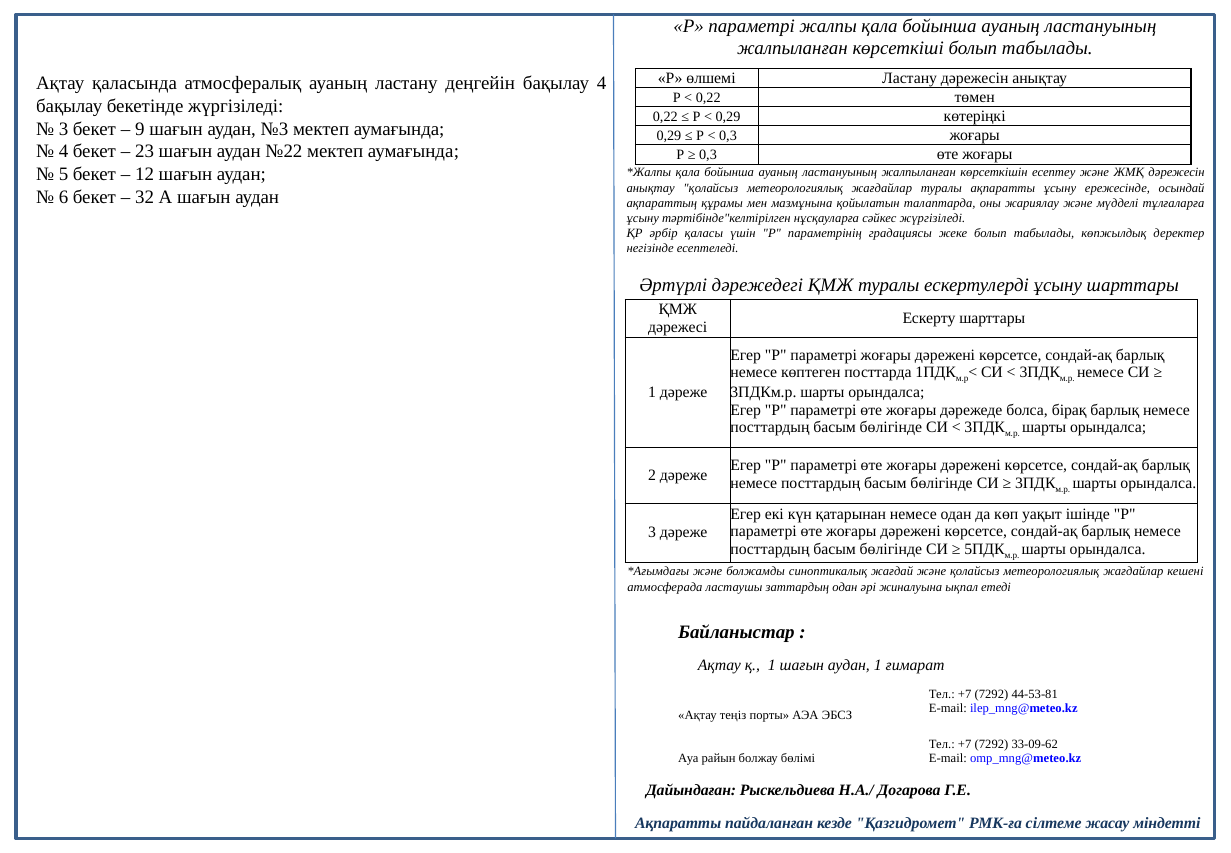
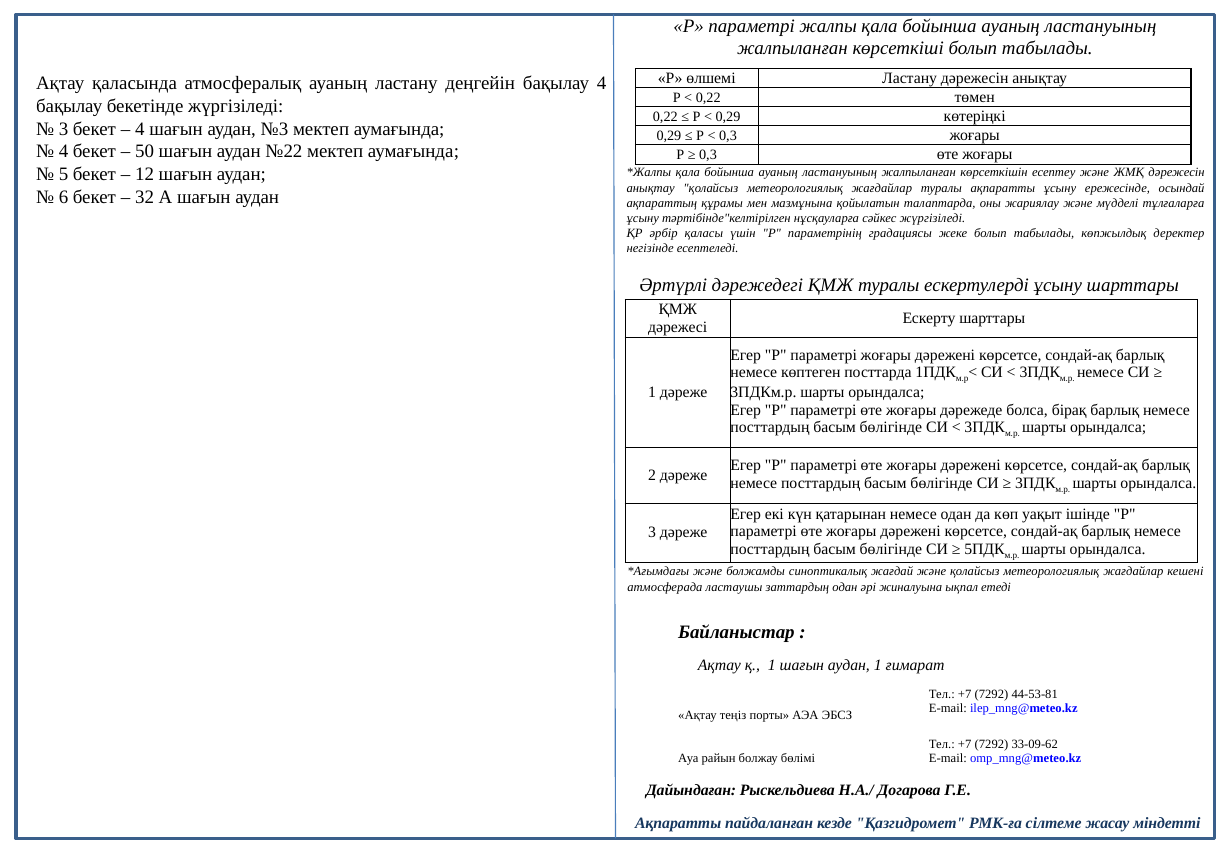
9: 9 -> 4 (140, 129)
23: 23 -> 50 (145, 151)
